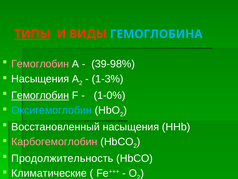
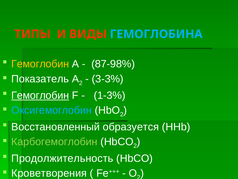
ТИПЫ underline: present -> none (32, 34)
Гемоглобин colour: pink -> yellow (40, 64)
39-98%: 39-98% -> 87-98% (113, 64)
Насыщения: Насыщения -> Показатель (40, 79)
1-3%: 1-3% -> 3-3% (108, 79)
1-0%: 1-0% -> 1-3% (110, 95)
Восстановленный насыщения: насыщения -> образуется (131, 127)
Карбогемоглобин colour: pink -> light green (54, 141)
Климатические: Климатические -> Кроветворения (49, 173)
